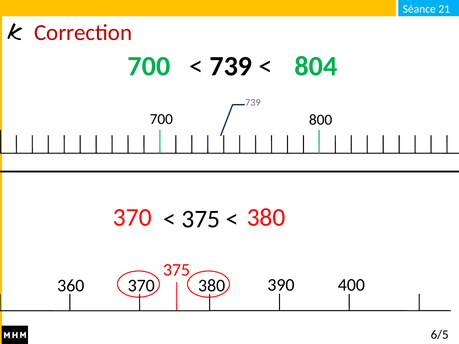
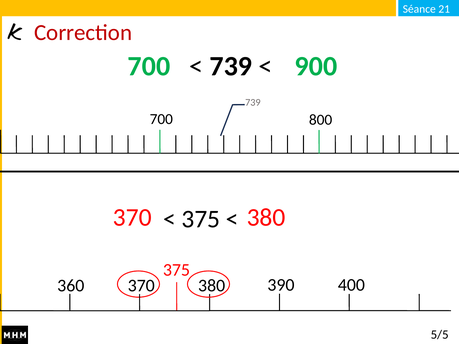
804: 804 -> 900 (316, 66)
6/5: 6/5 -> 5/5 (440, 335)
